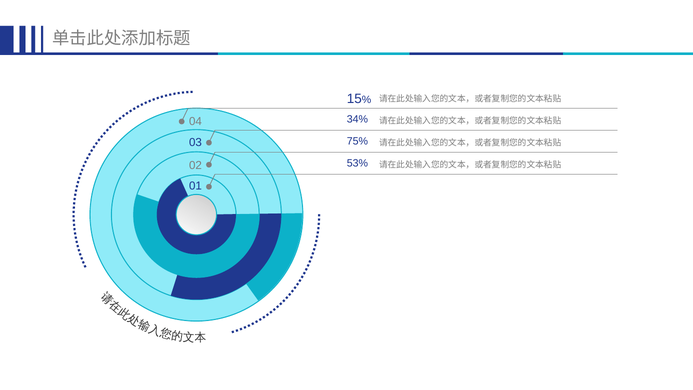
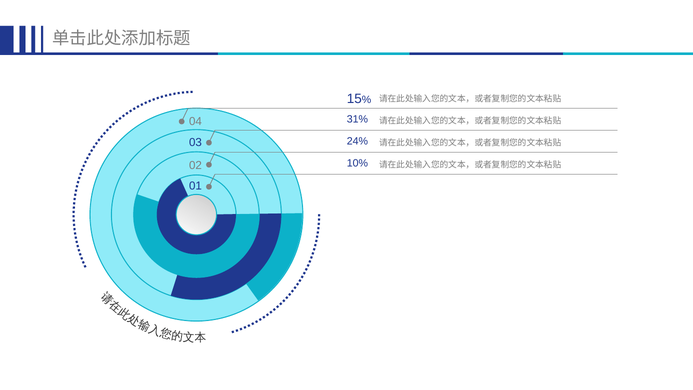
34%: 34% -> 31% (357, 119)
75%: 75% -> 24% (357, 141)
53%: 53% -> 10% (357, 163)
